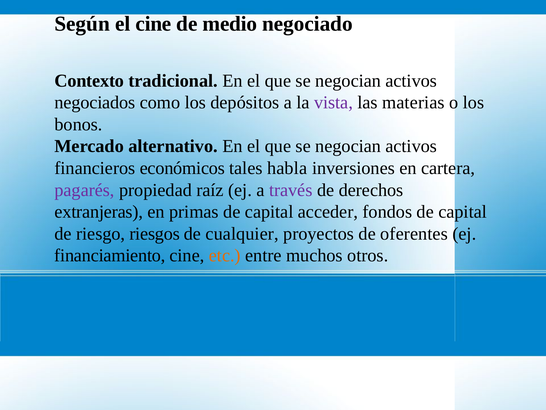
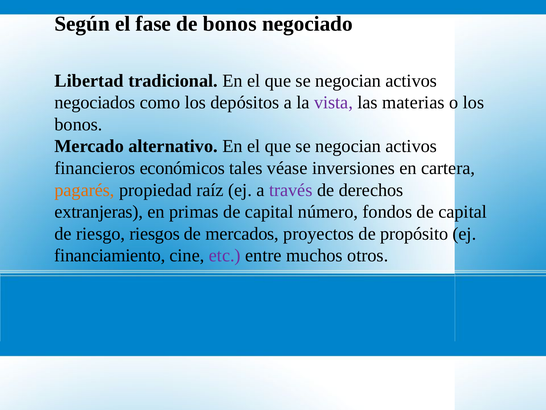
el cine: cine -> fase (153, 24)
de medio: medio -> bonos (230, 24)
Contexto: Contexto -> Libertad (89, 81)
habla: habla -> véase (287, 168)
pagarés colour: purple -> orange (85, 190)
acceder: acceder -> número (328, 212)
cualquier: cualquier -> mercados (242, 233)
oferentes: oferentes -> propósito (414, 233)
etc colour: orange -> purple (225, 255)
